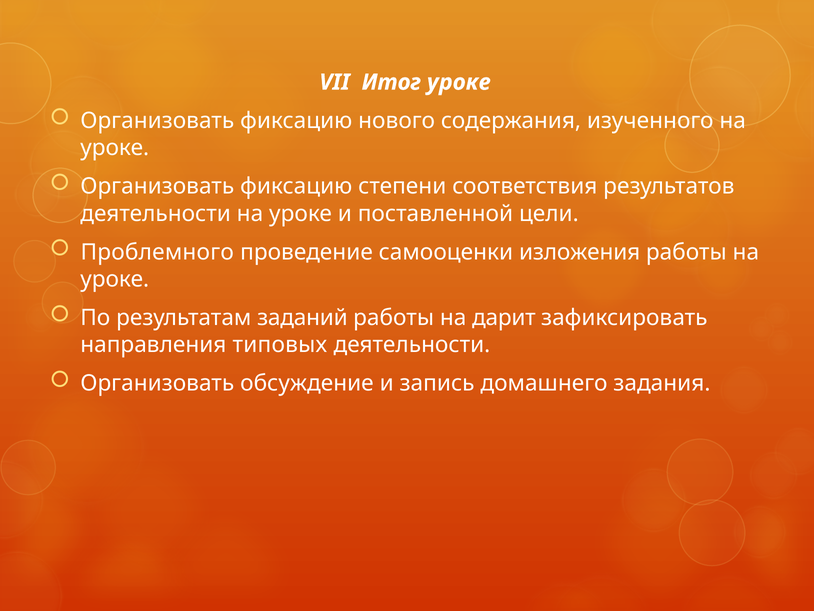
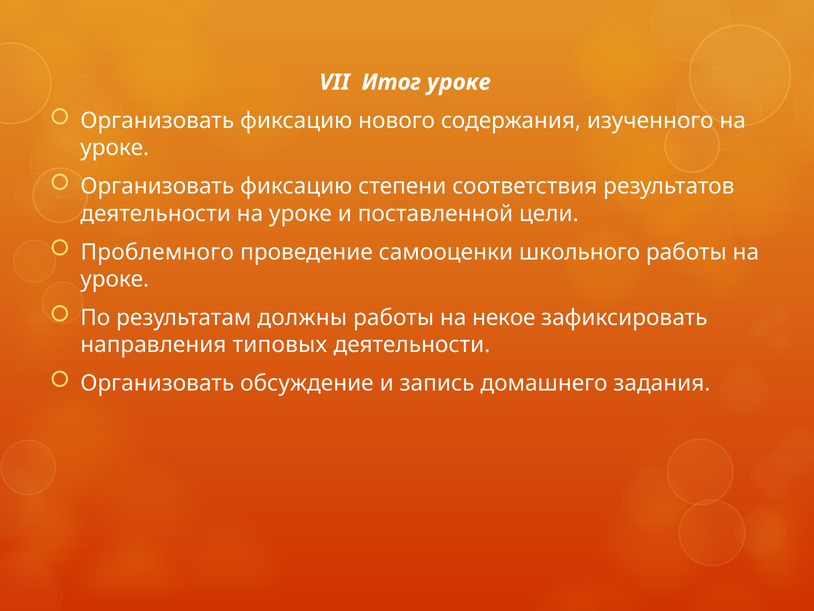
изложения: изложения -> школьного (580, 252)
заданий: заданий -> должны (302, 317)
дарит: дарит -> некое (504, 317)
